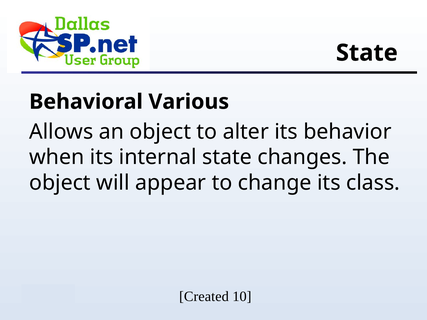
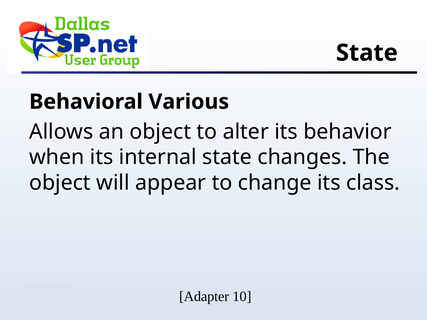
Created: Created -> Adapter (204, 297)
